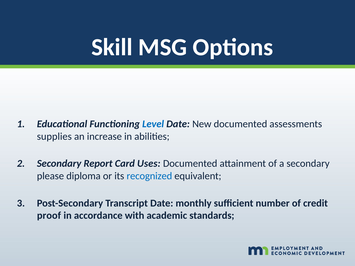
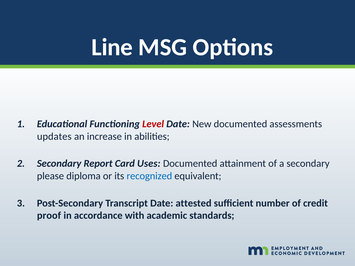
Skill: Skill -> Line (112, 47)
Level colour: blue -> red (153, 124)
supplies: supplies -> updates (54, 136)
monthly: monthly -> attested (194, 203)
